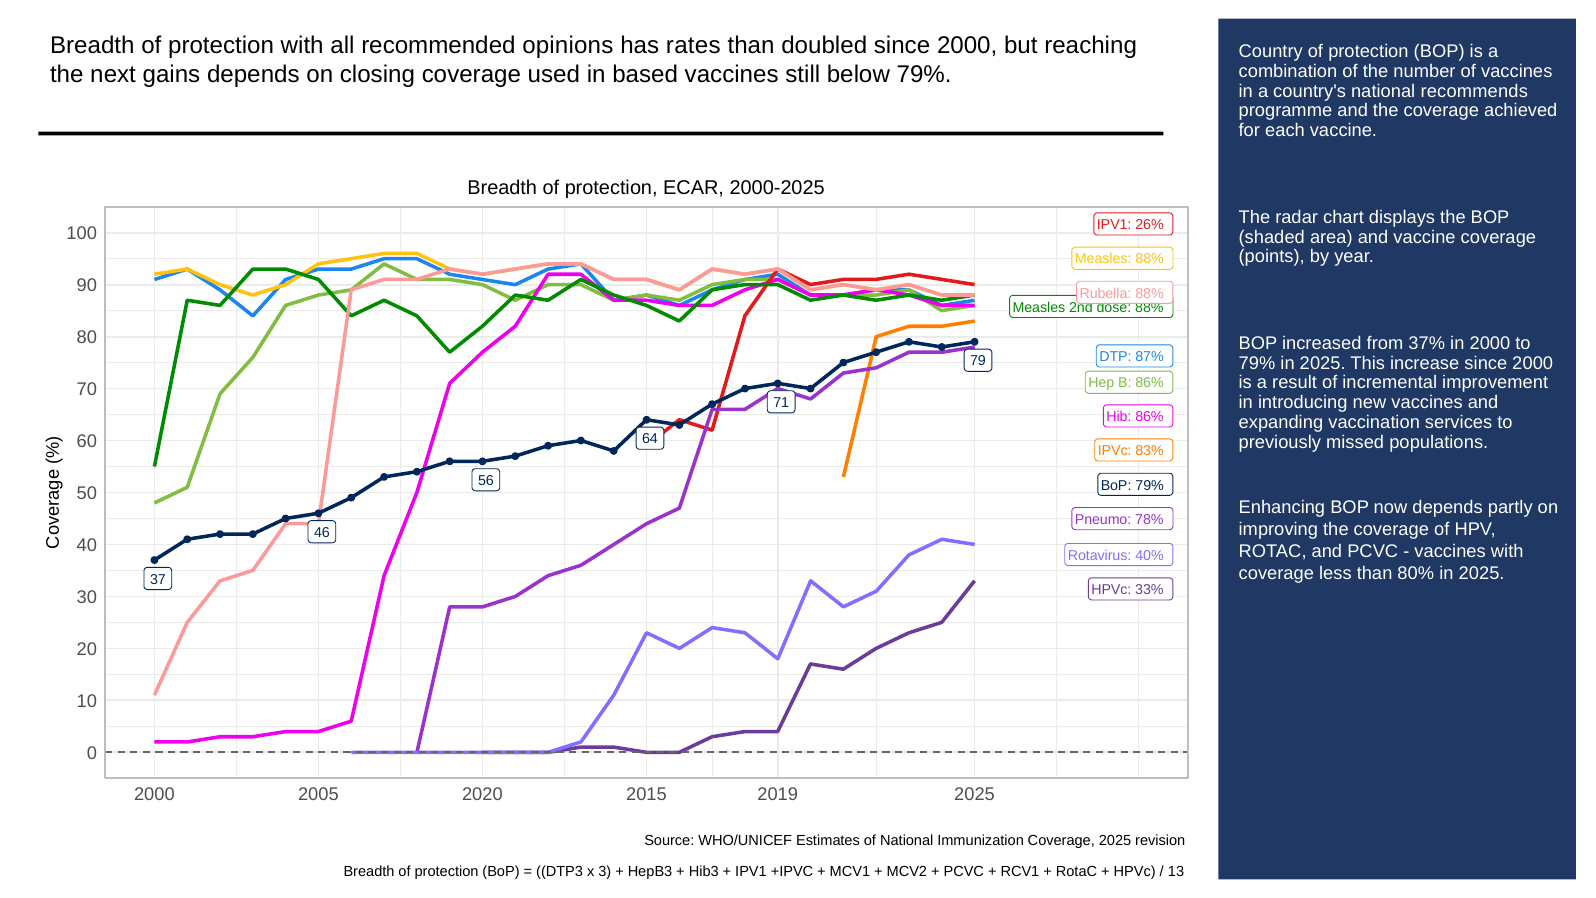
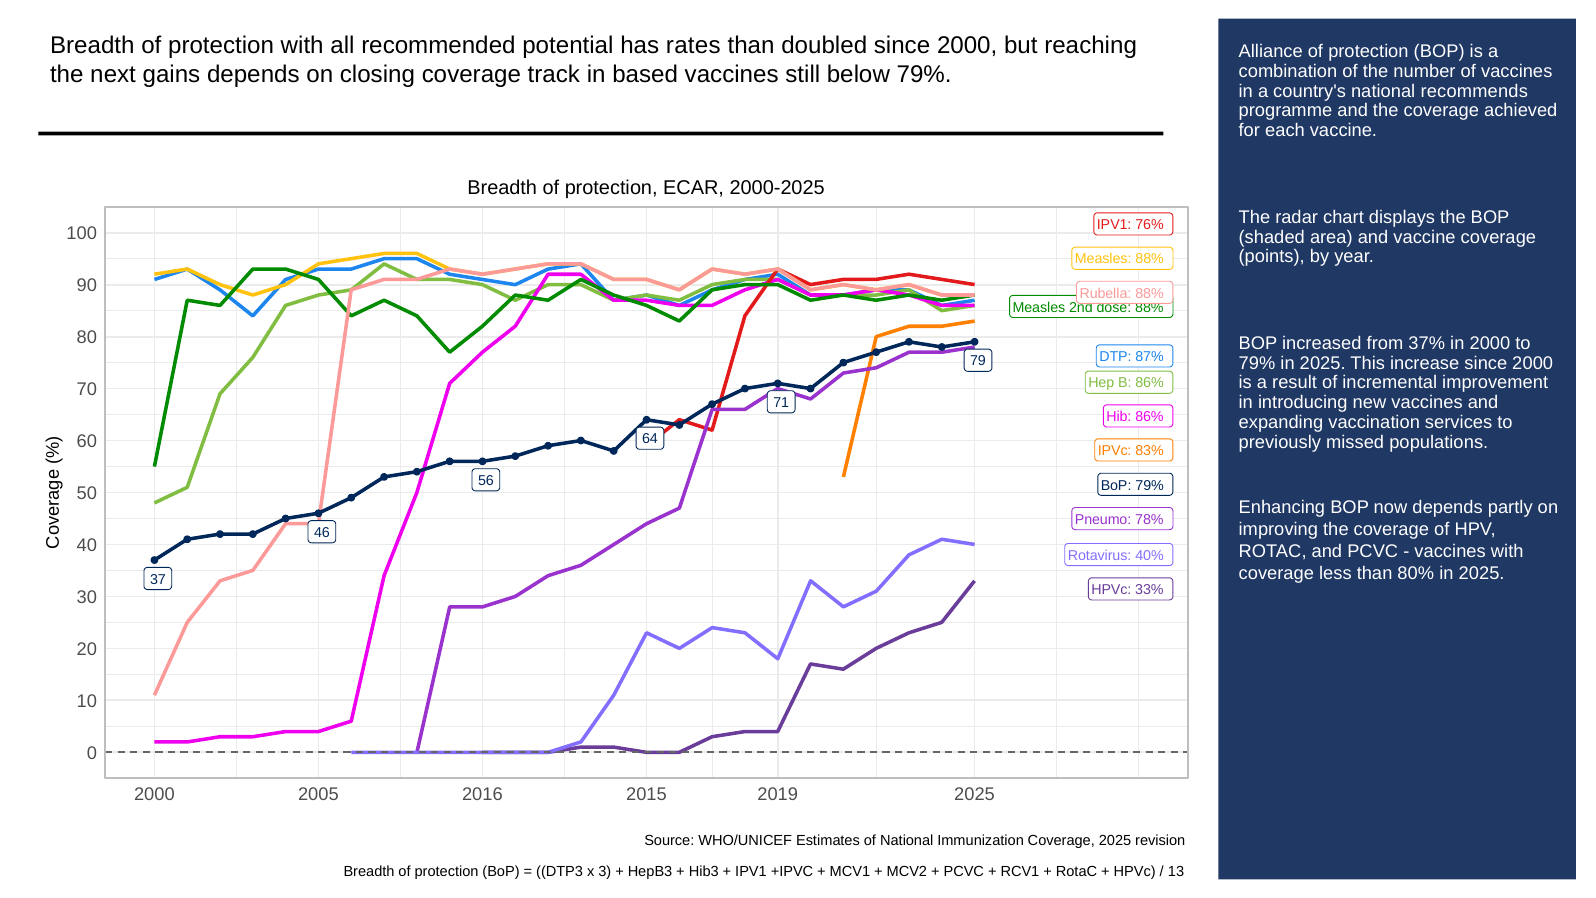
opinions: opinions -> potential (568, 46)
Country: Country -> Alliance (1271, 52)
used: used -> track (554, 75)
26%: 26% -> 76% (1150, 225)
2020: 2020 -> 2016 (482, 794)
